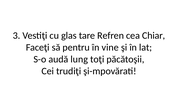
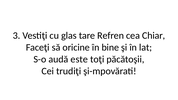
pentru: pentru -> oricine (76, 47)
vine: vine -> bine (110, 47)
lung: lung -> este (79, 59)
